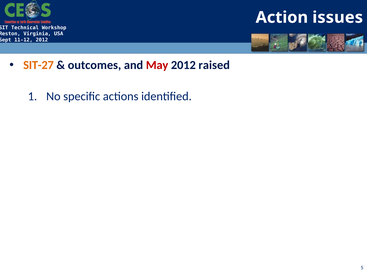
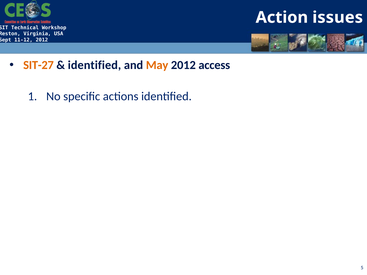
outcomes: outcomes -> identified (94, 65)
May colour: red -> orange (157, 65)
raised: raised -> access (214, 65)
